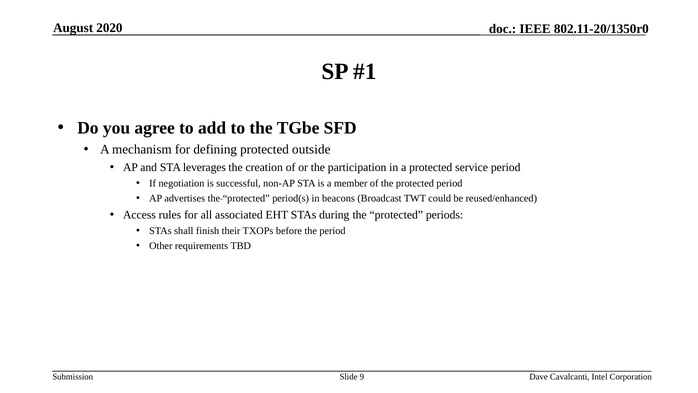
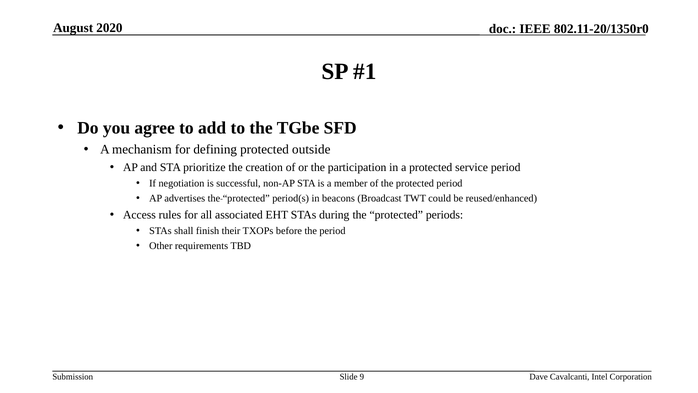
leverages: leverages -> prioritize (204, 167)
